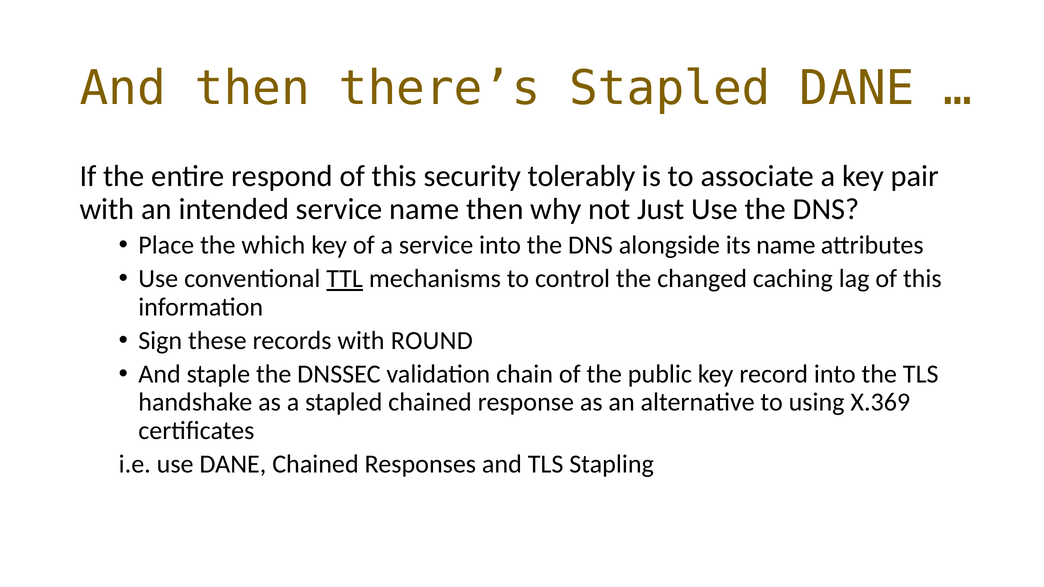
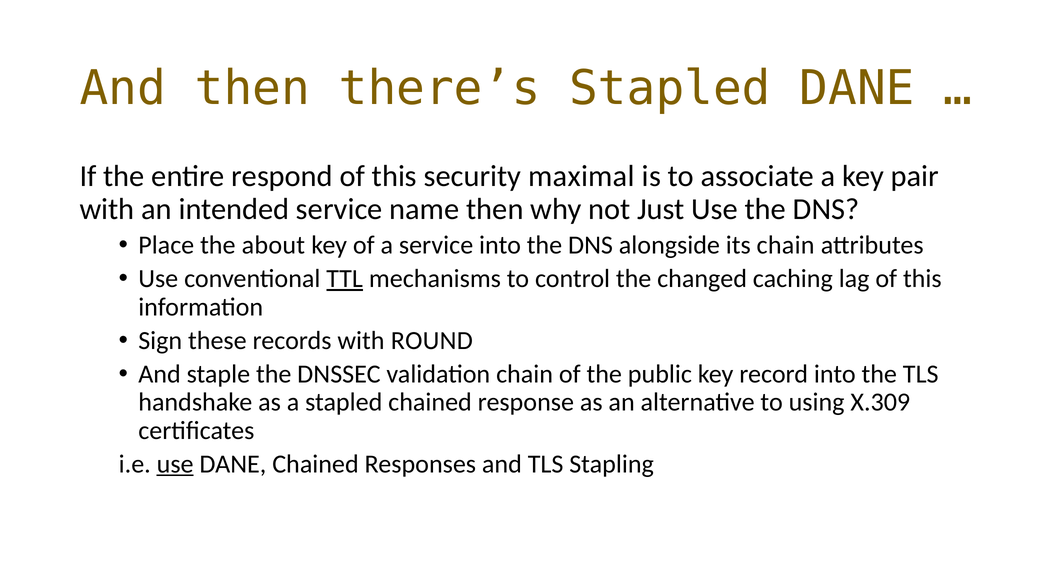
tolerably: tolerably -> maximal (581, 176)
which: which -> about (273, 245)
its name: name -> chain (786, 245)
X.369: X.369 -> X.309 (880, 402)
use underline: none -> present (175, 464)
